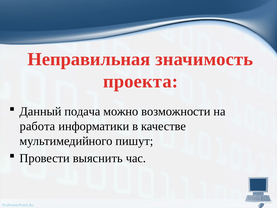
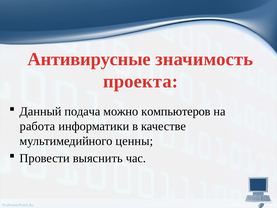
Неправильная: Неправильная -> Антивирусные (89, 59)
возможности: возможности -> компьютеров (176, 111)
пишут: пишут -> ценны (134, 141)
